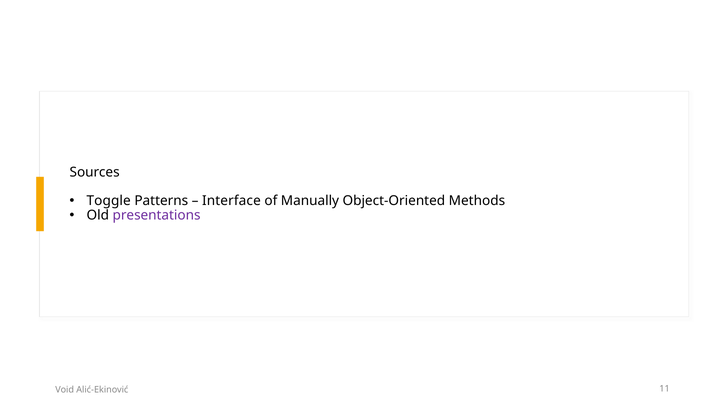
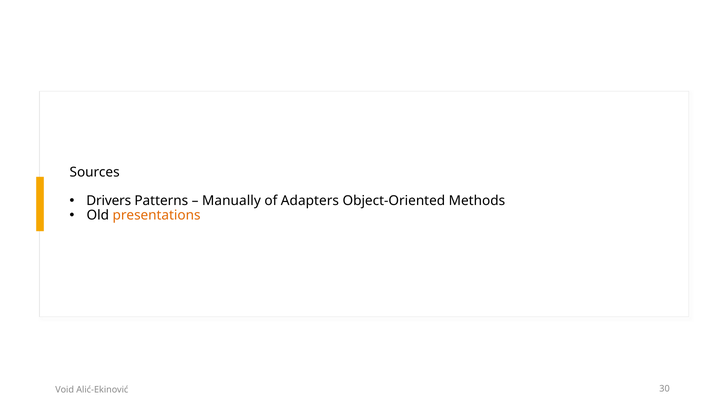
Toggle: Toggle -> Drivers (109, 200)
Interface: Interface -> Manually (231, 200)
Manually: Manually -> Adapters (310, 200)
presentations colour: purple -> orange (157, 215)
11: 11 -> 30 (665, 389)
